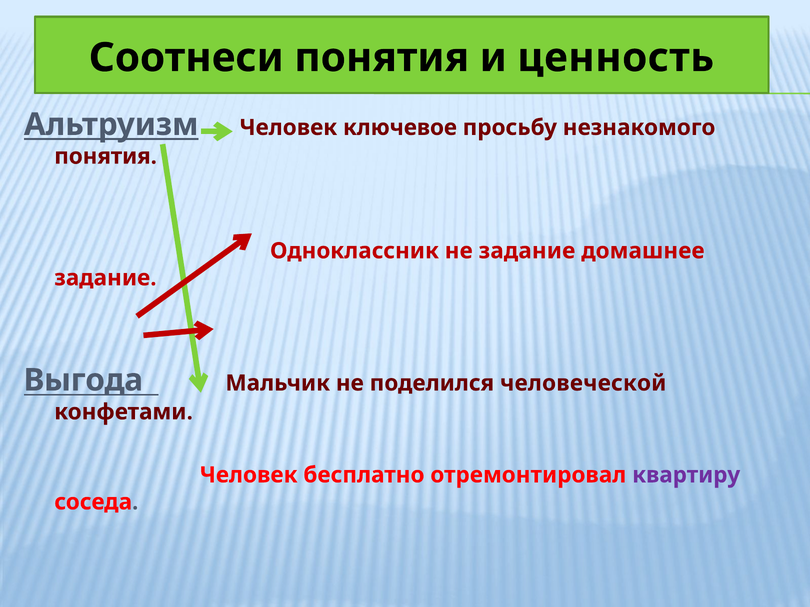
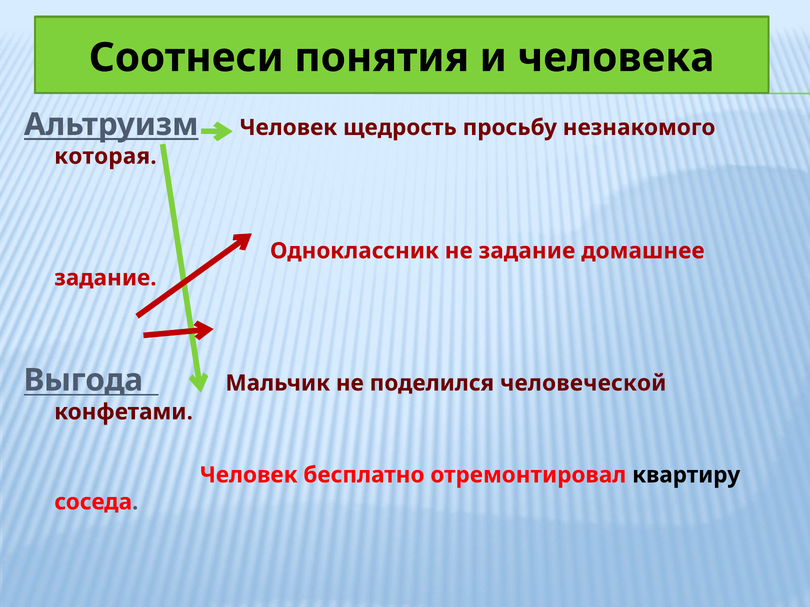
ценность: ценность -> человека (616, 58)
ключевое: ключевое -> щедрость (400, 128)
понятия: понятия -> которая (105, 156)
квартиру colour: purple -> black (686, 475)
